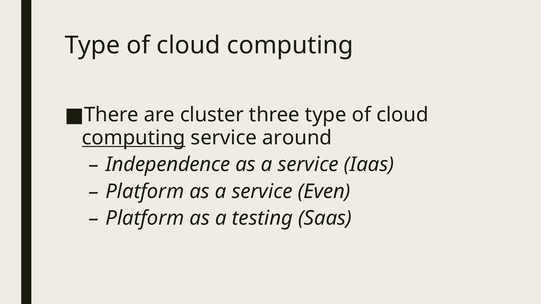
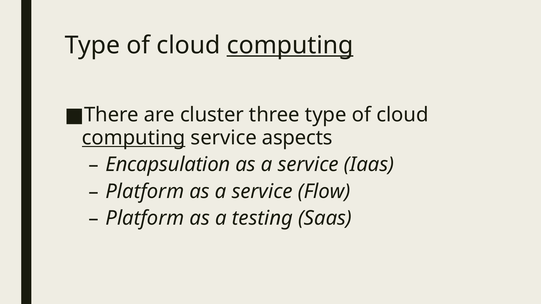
computing underline: none -> present (290, 45)
around: around -> aspects (297, 138)
Independence: Independence -> Encapsulation (168, 165)
Even: Even -> Flow (324, 192)
